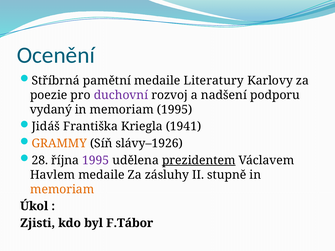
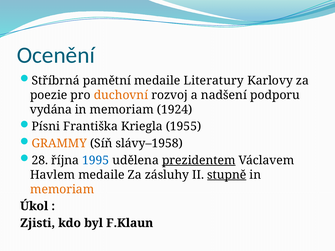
duchovní colour: purple -> orange (121, 95)
vydaný: vydaný -> vydána (51, 110)
memoriam 1995: 1995 -> 1924 (175, 110)
Jidáš: Jidáš -> Písni (46, 127)
1941: 1941 -> 1955 (183, 127)
slávy–1926: slávy–1926 -> slávy–1958 (149, 144)
1995 colour: purple -> blue (96, 160)
stupně underline: none -> present (227, 175)
F.Tábor: F.Tábor -> F.Klaun (130, 223)
